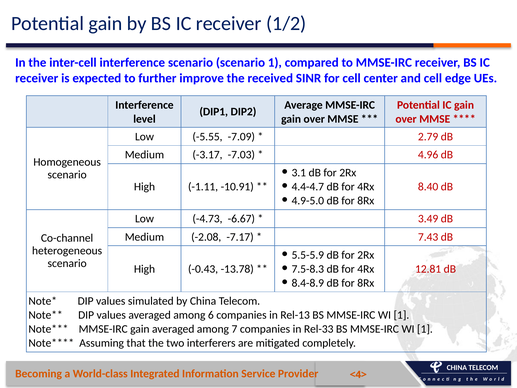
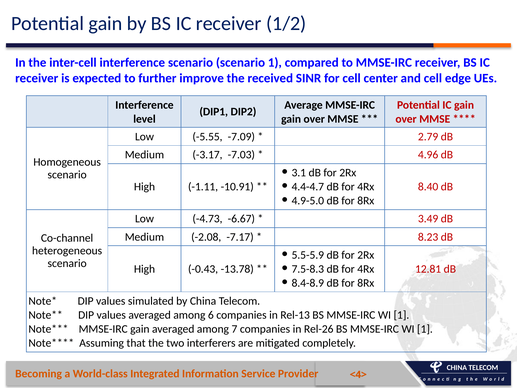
7.43: 7.43 -> 8.23 (428, 237)
Rel-33: Rel-33 -> Rel-26 (319, 329)
